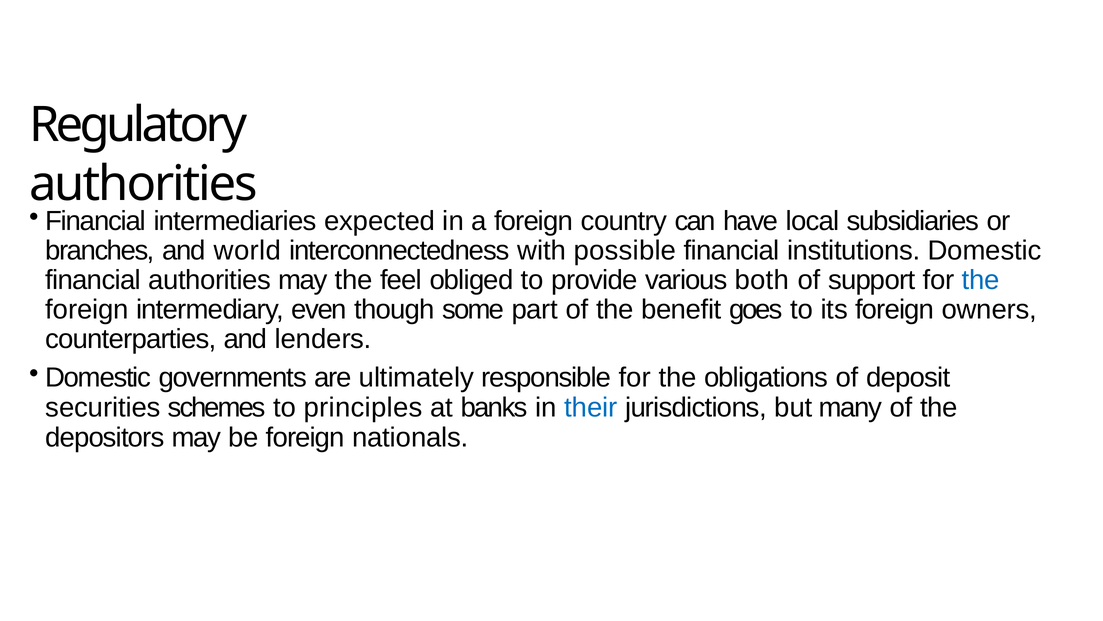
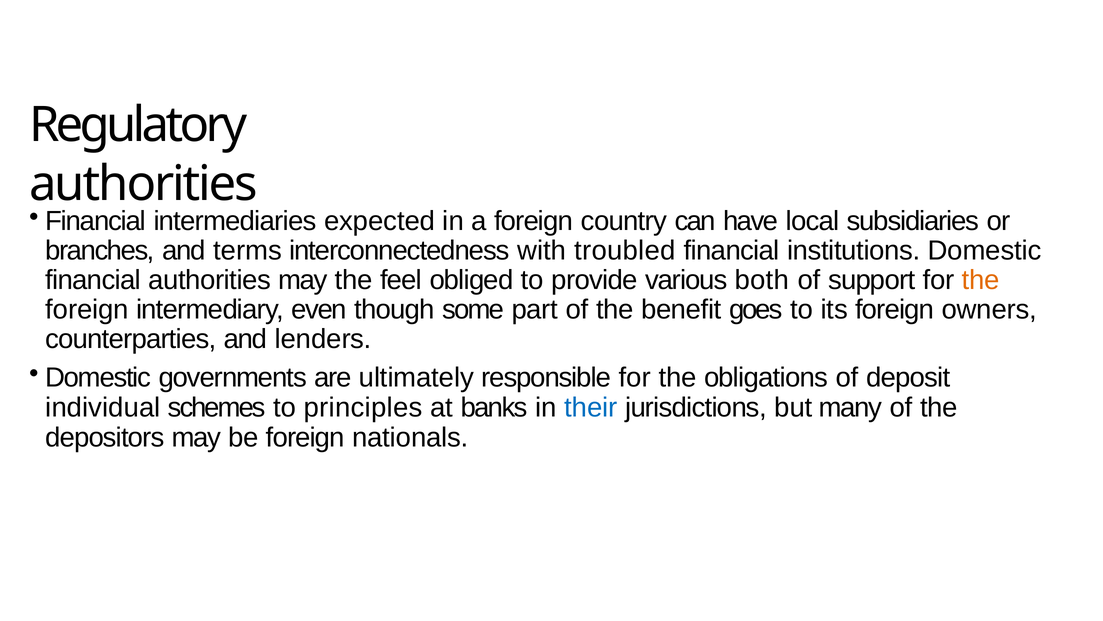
world: world -> terms (248, 250)
possible: possible -> troubled (625, 250)
the colour: blue -> orange (981, 280)
securities: securities -> individual (103, 407)
